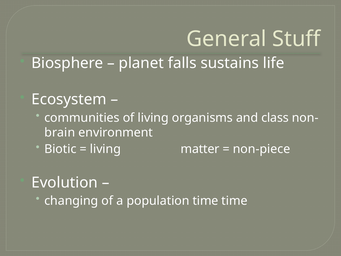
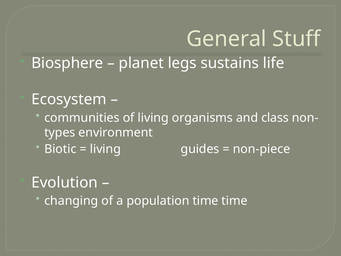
falls: falls -> legs (182, 63)
brain: brain -> types (60, 132)
matter: matter -> guides (200, 149)
